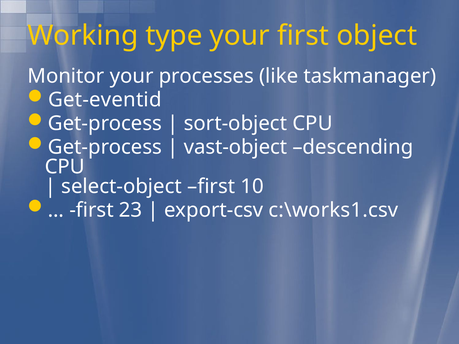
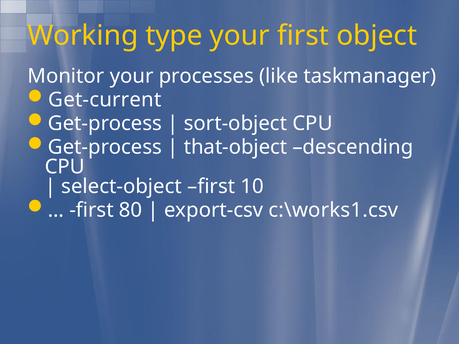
Get-eventid: Get-eventid -> Get-current (105, 100)
vast-object: vast-object -> that-object (236, 147)
23: 23 -> 80 (131, 210)
